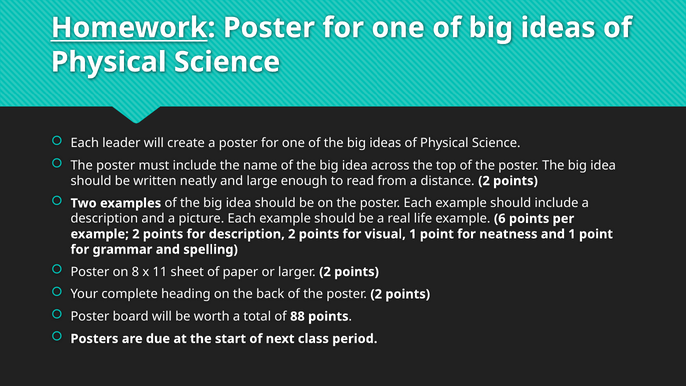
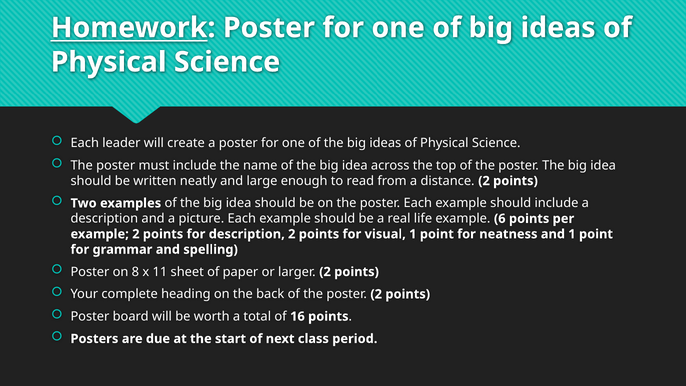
88: 88 -> 16 (297, 316)
